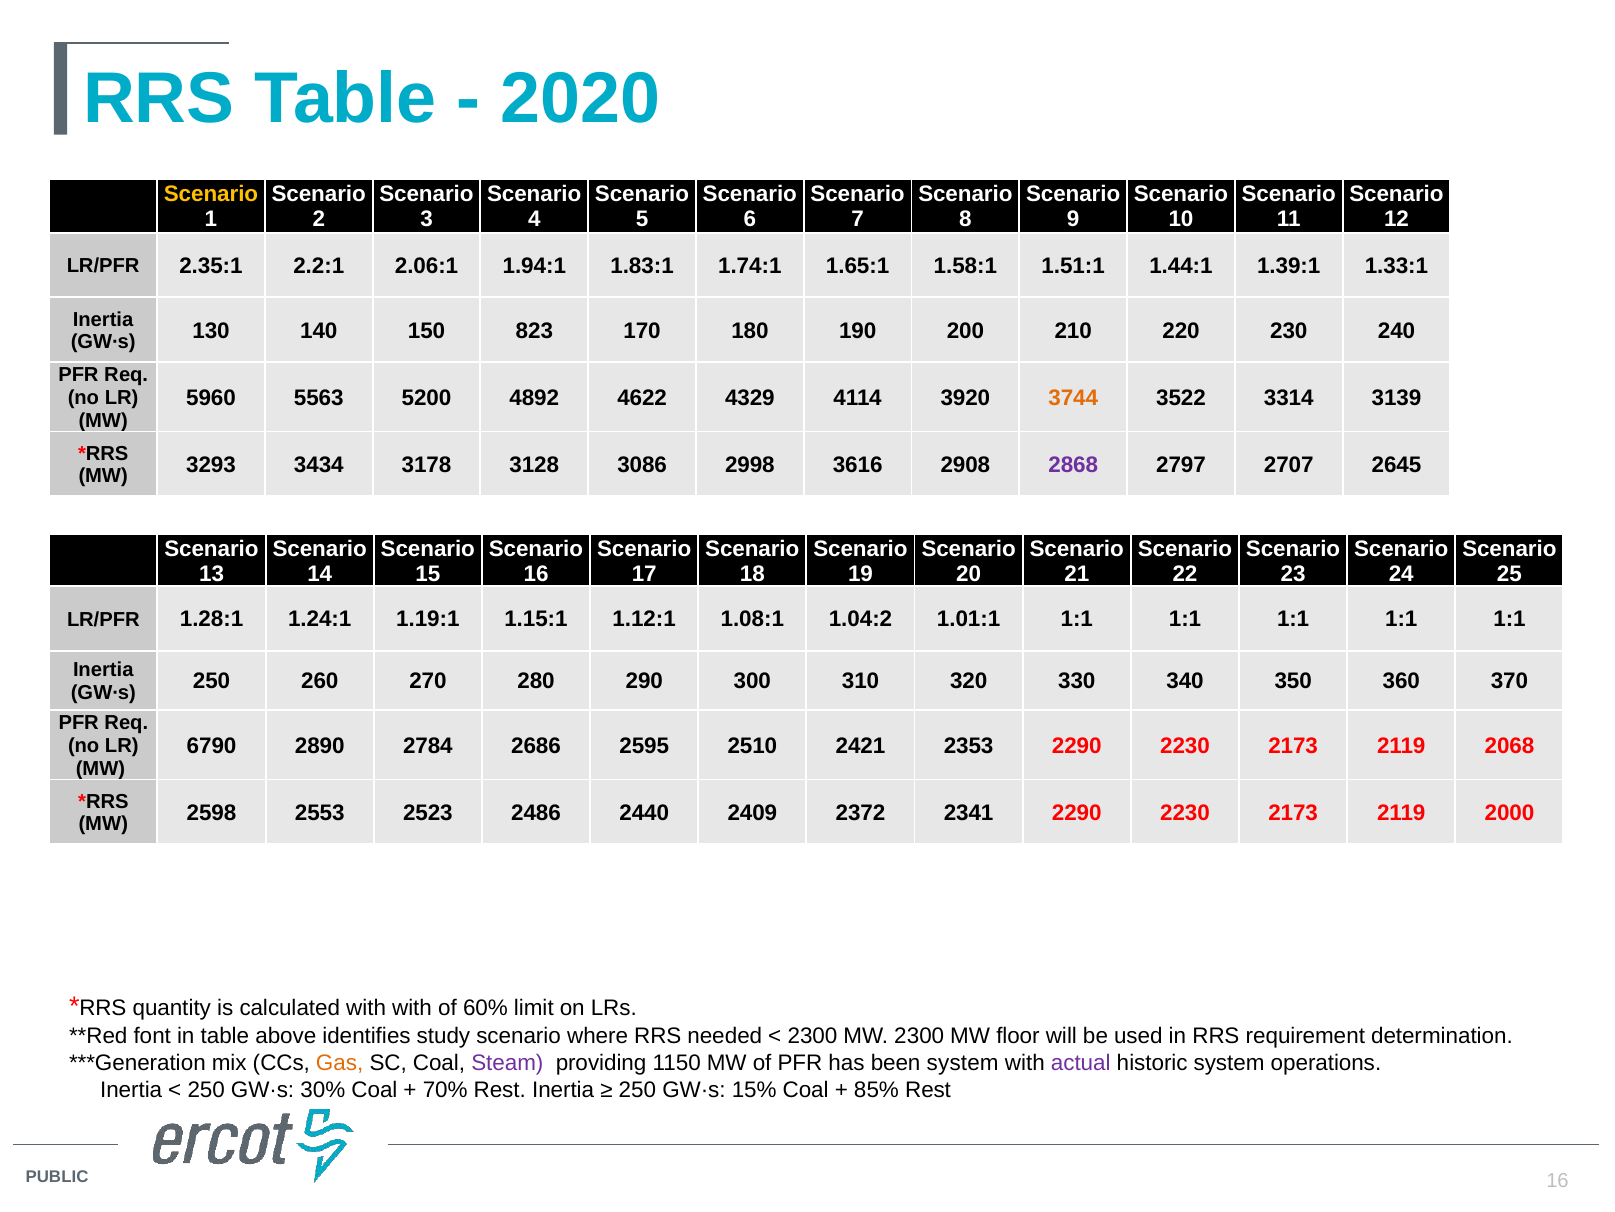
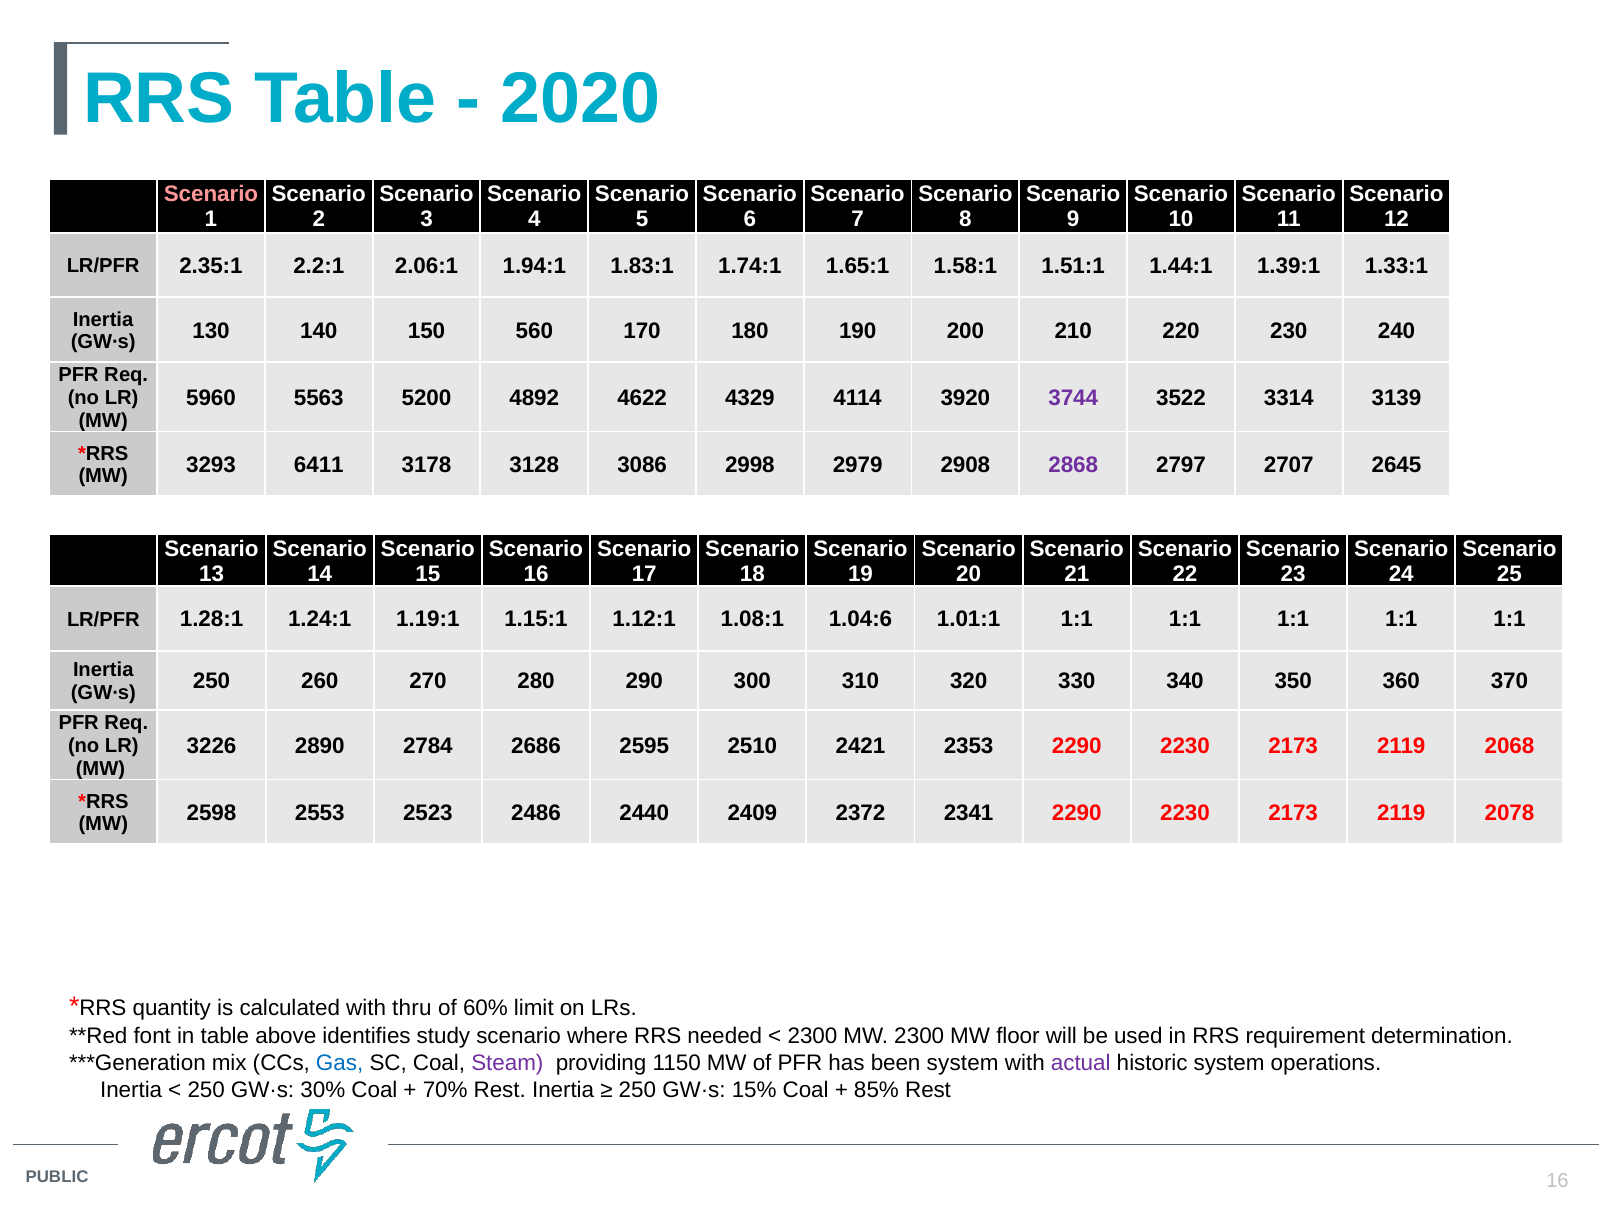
Scenario colour: yellow -> pink (211, 194)
823: 823 -> 560 (534, 331)
3744 colour: orange -> purple (1073, 398)
3434: 3434 -> 6411 (319, 465)
3616: 3616 -> 2979 (858, 465)
1.04:2: 1.04:2 -> 1.04:6 (861, 619)
6790: 6790 -> 3226 (212, 745)
2000: 2000 -> 2078 (1509, 812)
with with: with -> thru (412, 1008)
Gas colour: orange -> blue (340, 1063)
